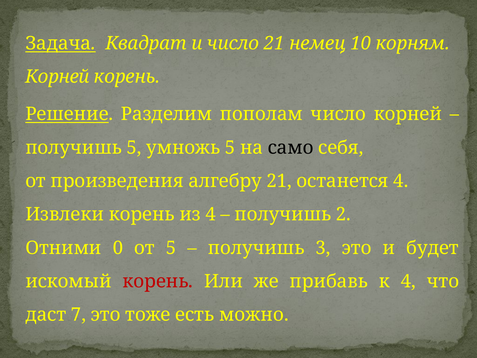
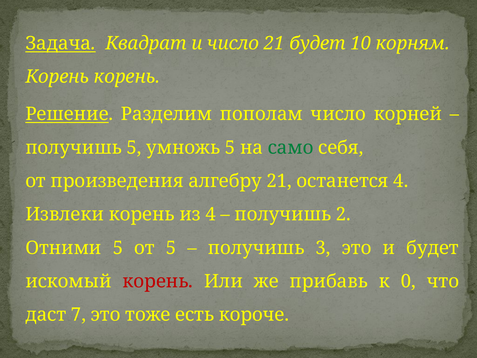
21 немец: немец -> будет (318, 43)
Корней: Корней -> Корень (57, 77)
само colour: black -> green (291, 147)
Отними 0: 0 -> 5 (118, 248)
к 4: 4 -> 0 (408, 281)
можно: можно -> короче (254, 315)
